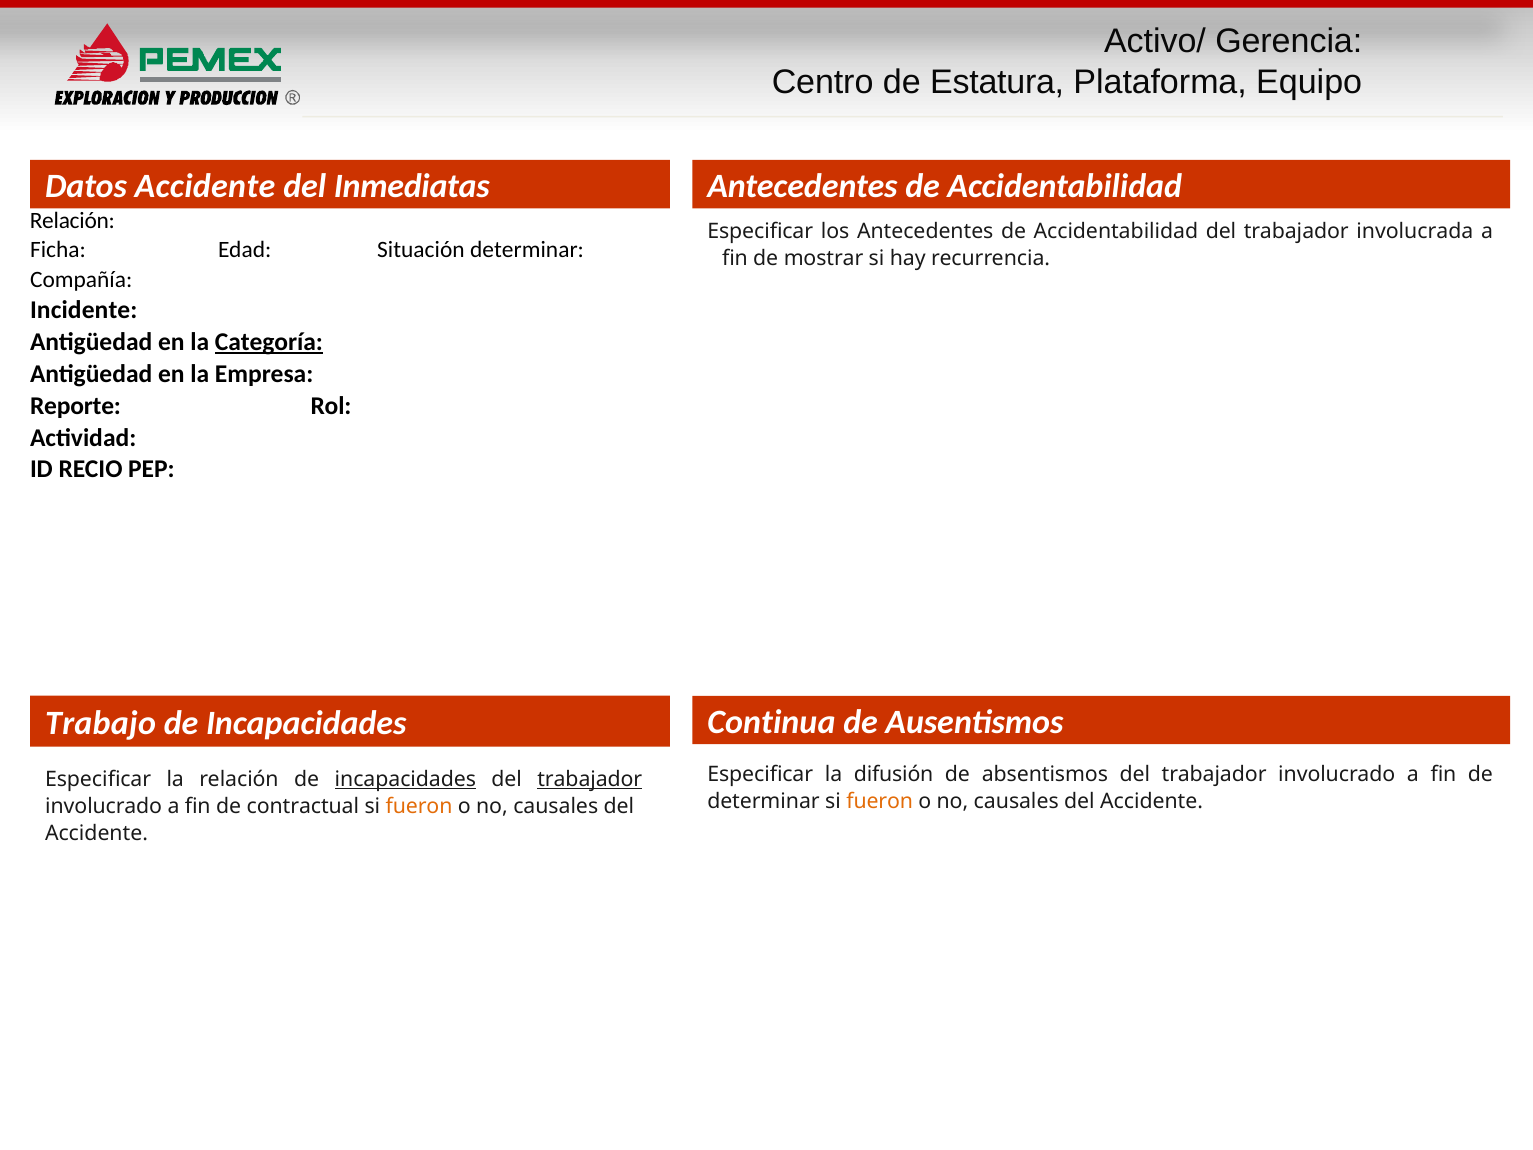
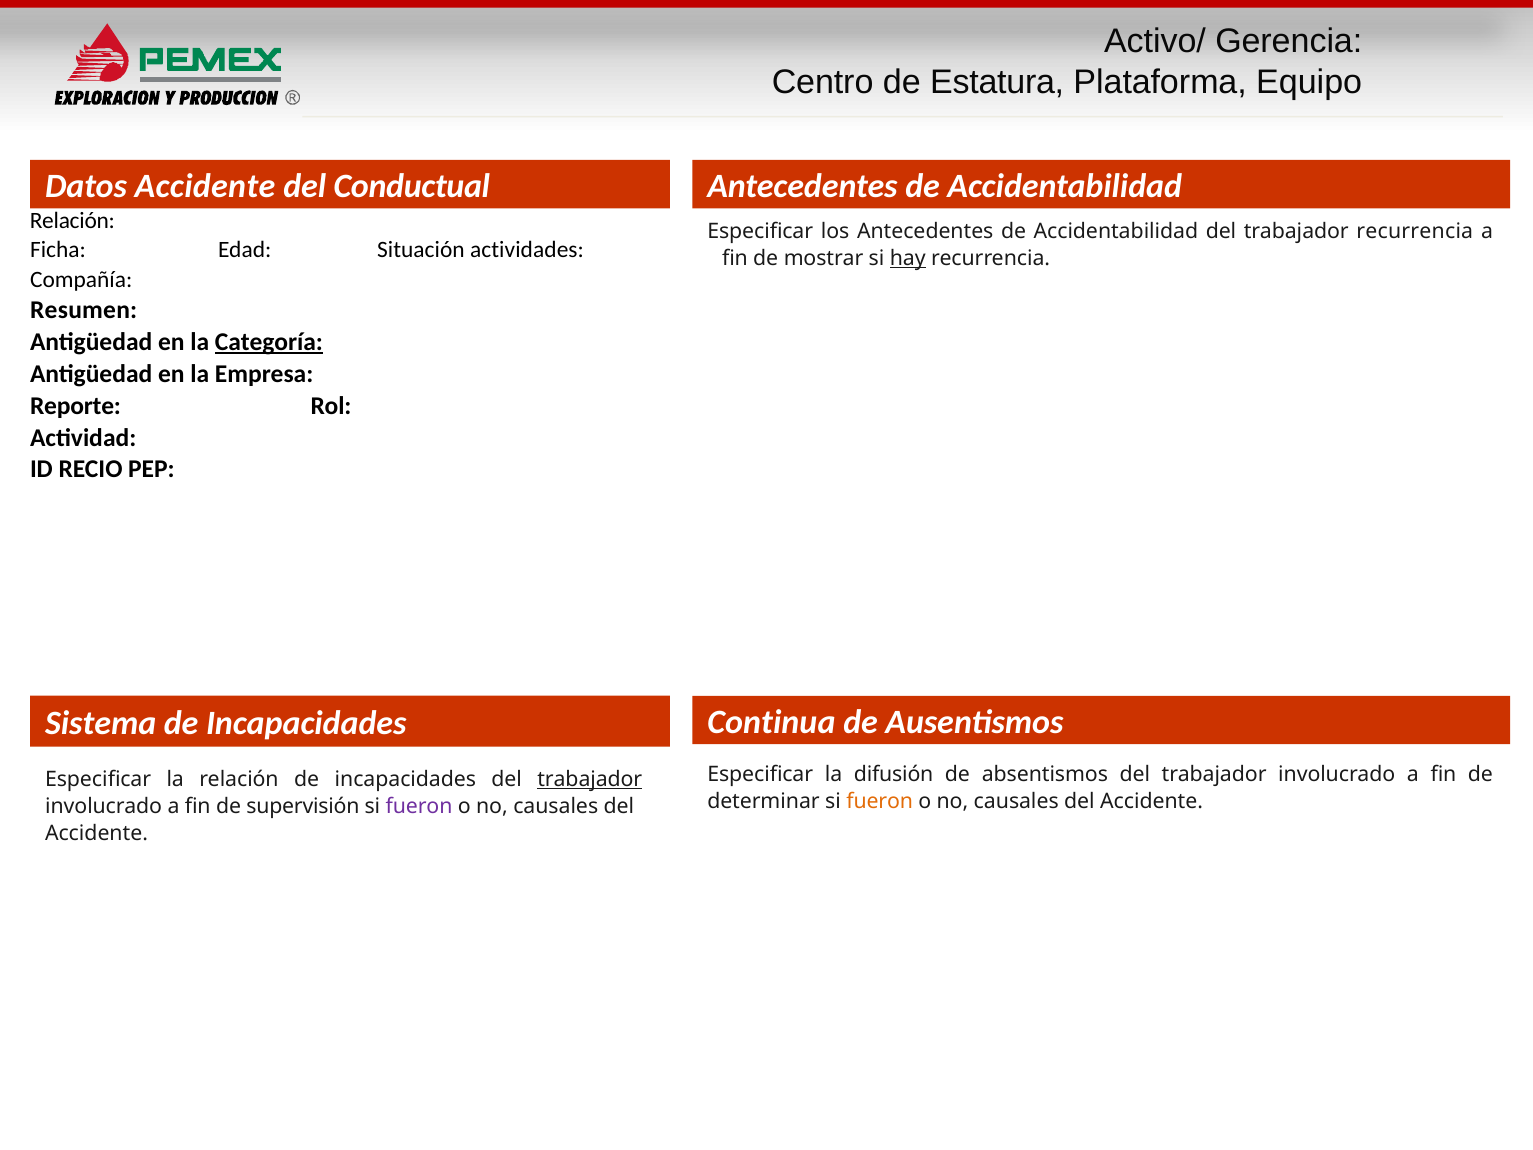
Inmediatas: Inmediatas -> Conductual (412, 186)
trabajador involucrada: involucrada -> recurrencia (1415, 231)
Situación determinar: determinar -> actividades (527, 250)
hay underline: none -> present (908, 258)
Incidente: Incidente -> Resumen (84, 310)
Trabajo: Trabajo -> Sistema (101, 723)
incapacidades underline: present -> none (405, 779)
contractual: contractual -> supervisión (303, 806)
fueron colour: orange -> purple (419, 806)
